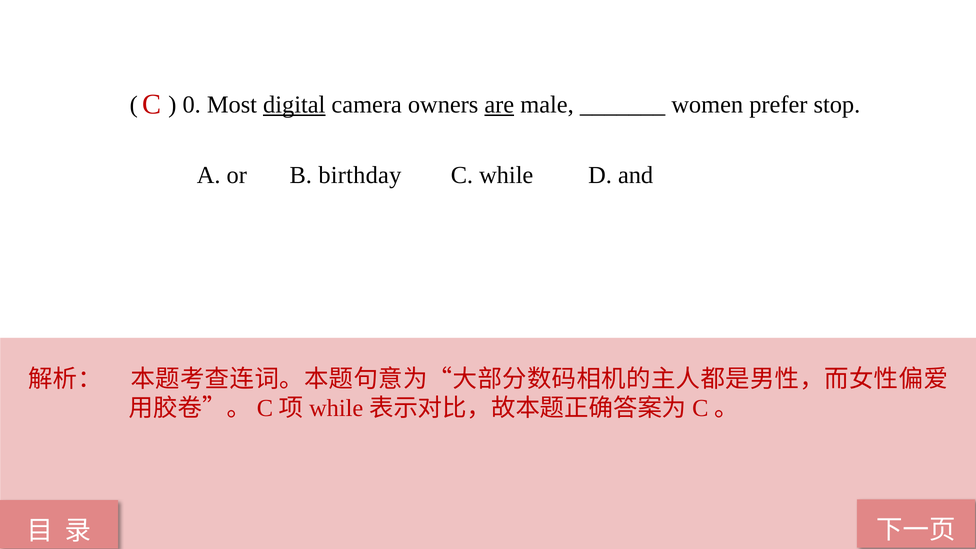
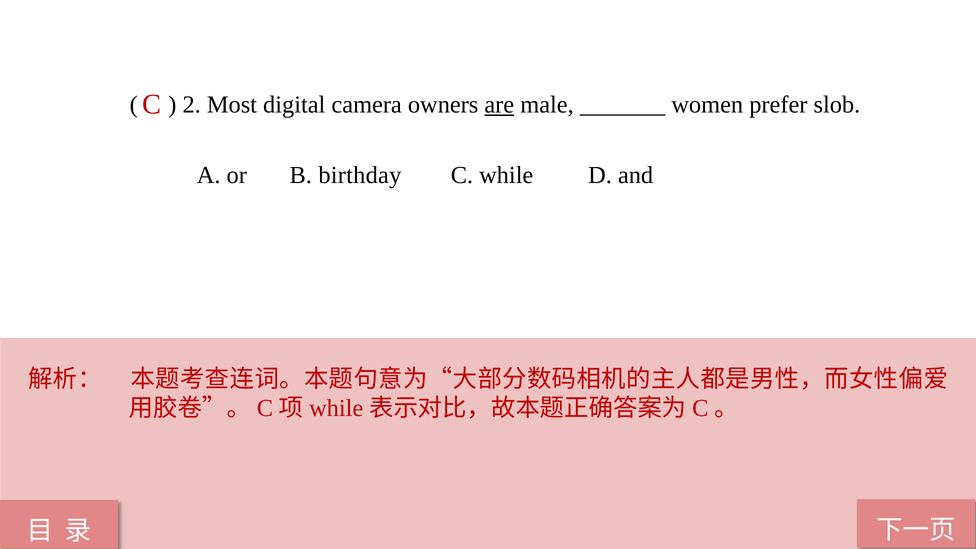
0: 0 -> 2 (192, 105)
digital underline: present -> none (294, 105)
stop: stop -> slob (837, 105)
